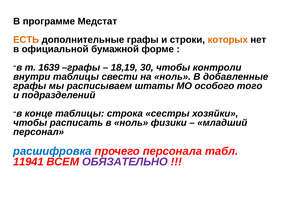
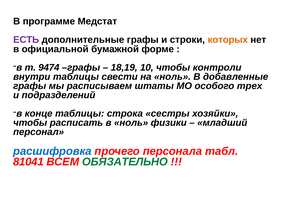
ЕСТЬ colour: orange -> purple (26, 40)
1639: 1639 -> 9474 (49, 67)
30: 30 -> 10 (147, 67)
того: того -> трех (250, 86)
11941: 11941 -> 81041 (28, 162)
ОБЯЗАТЕЛЬНО colour: purple -> green (125, 162)
